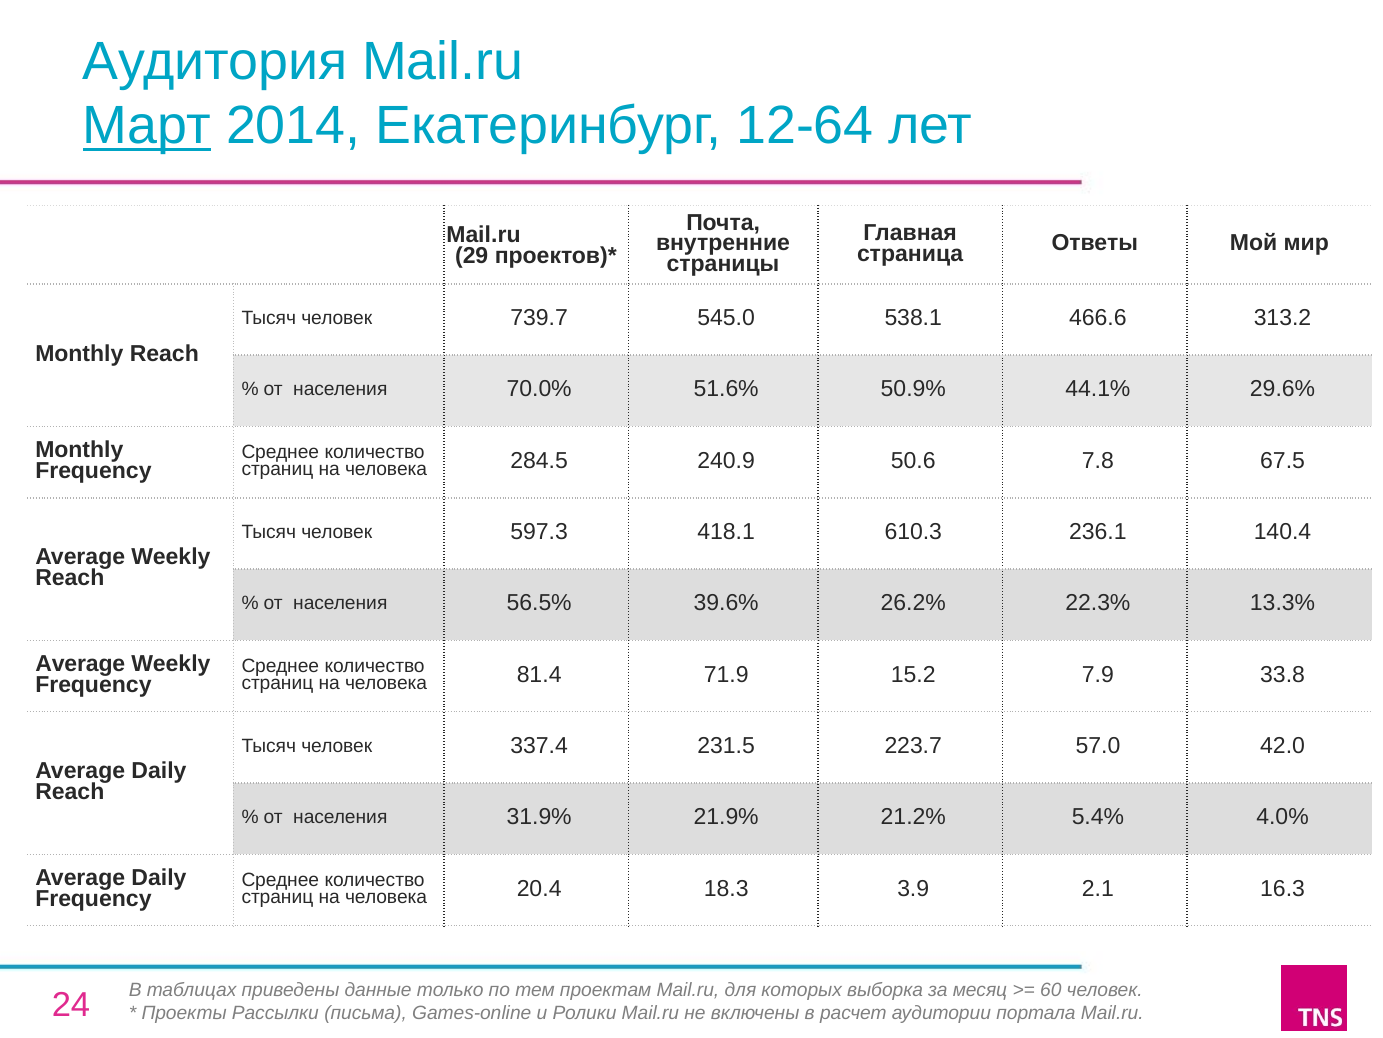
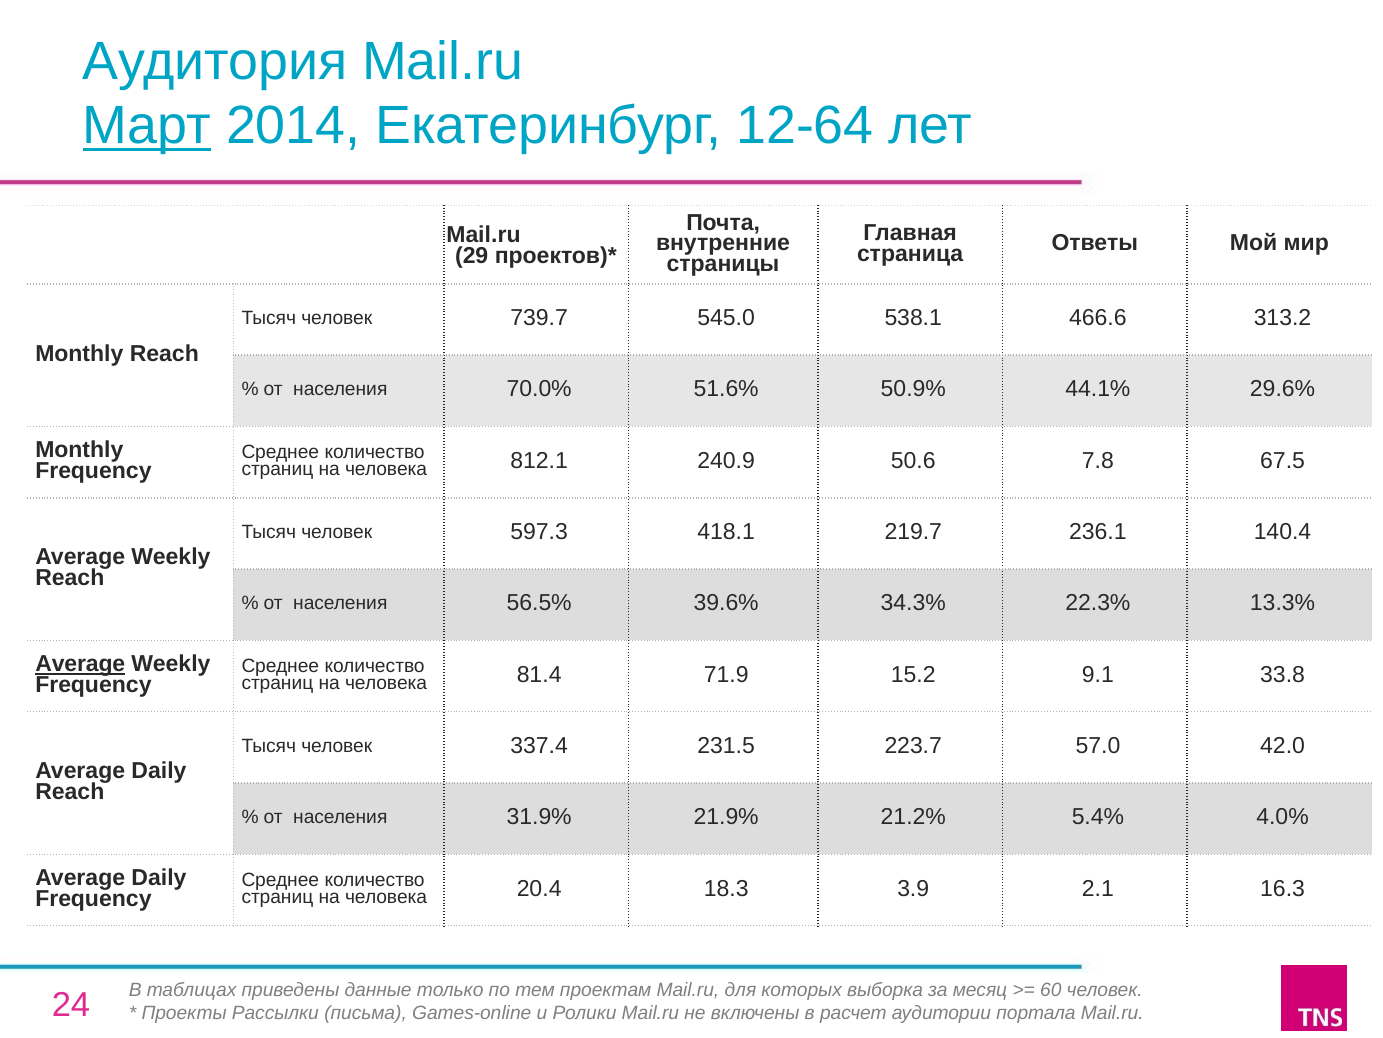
284.5: 284.5 -> 812.1 (539, 460)
610.3: 610.3 -> 219.7 (913, 532)
26.2%: 26.2% -> 34.3% (913, 603)
Average underline: none -> present (80, 664)
7.9: 7.9 -> 9.1 (1098, 674)
